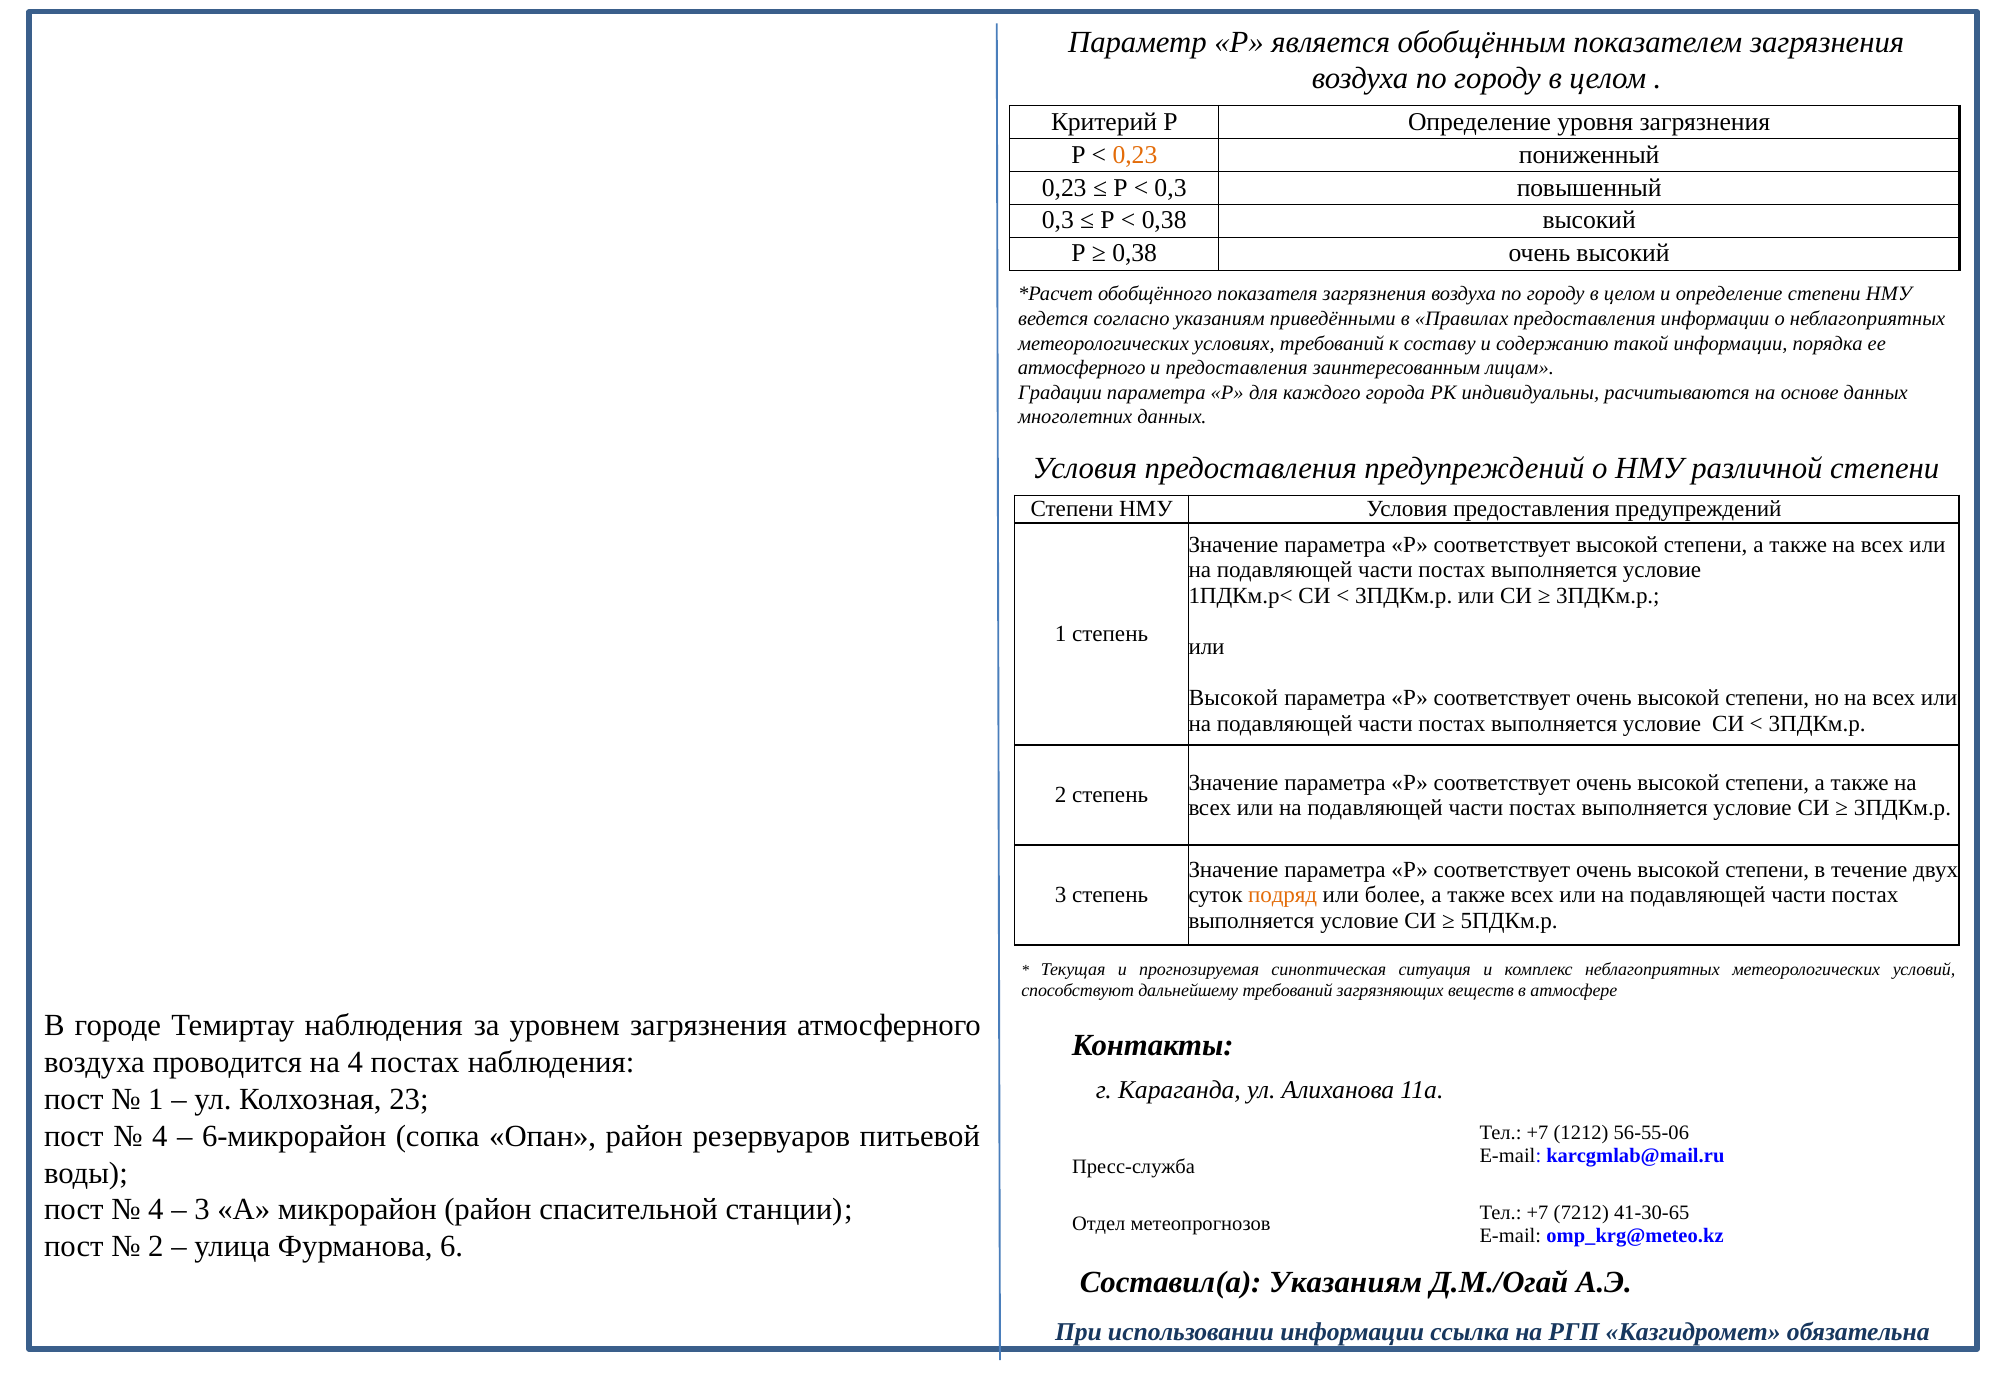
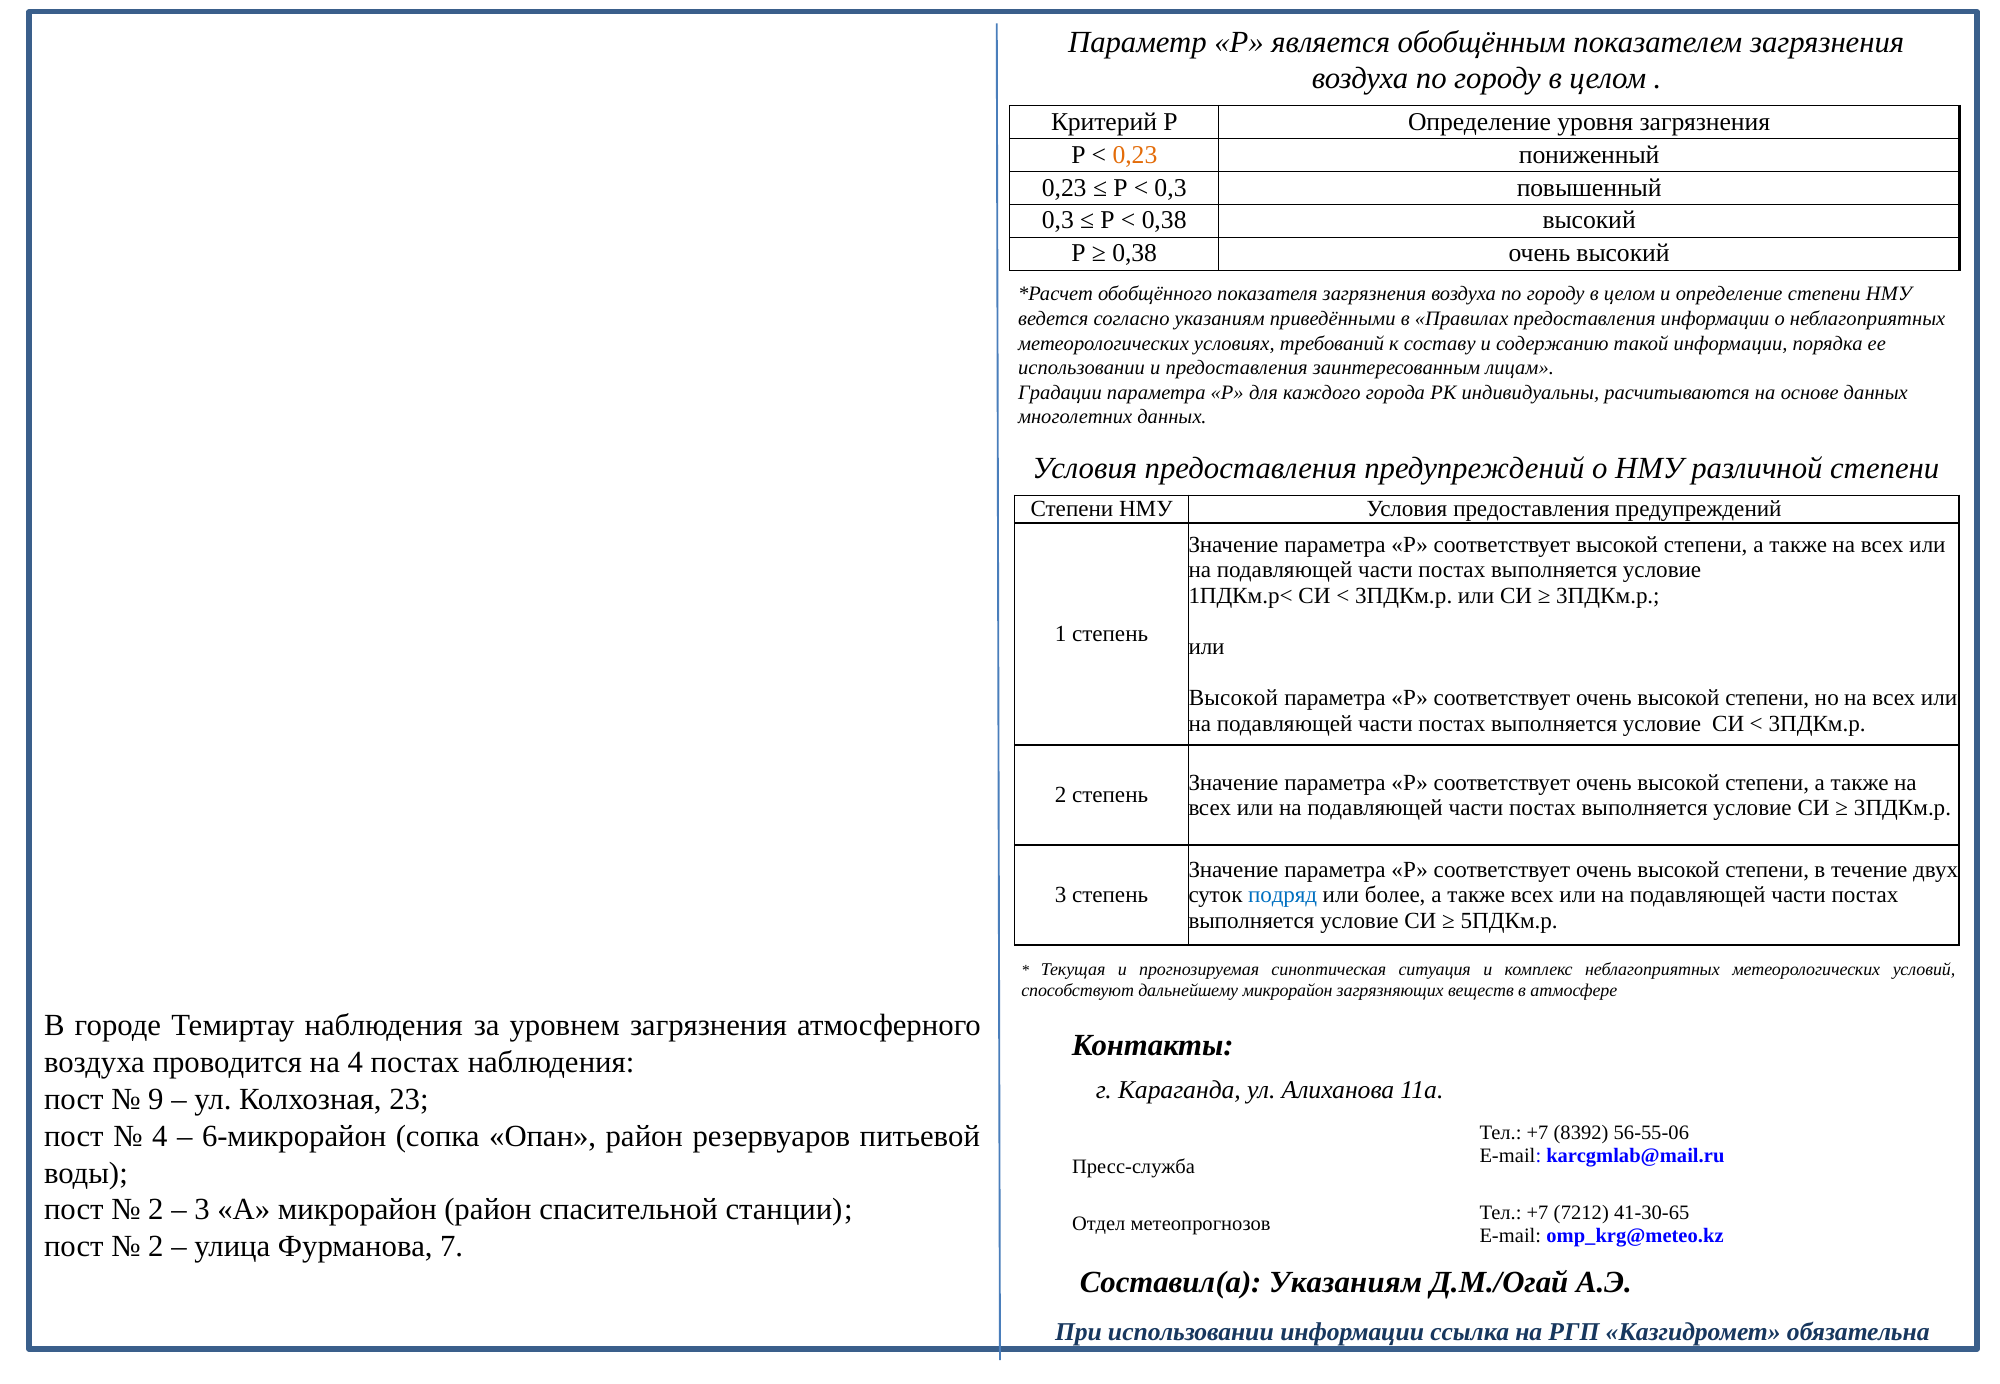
атмосферного: атмосферного -> использовании (1082, 368)
подряд colour: orange -> blue (1283, 896)
дальнейшему требований: требований -> микрорайон (1288, 991)
1: 1 -> 9 (156, 1100)
1212: 1212 -> 8392 (1581, 1133)
4: 4 -> 2 (156, 1210)
6: 6 -> 7 (452, 1247)
